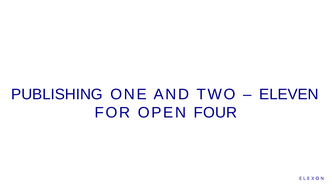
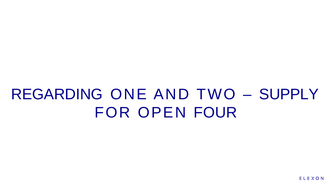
PUBLISHING: PUBLISHING -> REGARDING (57, 94)
ELEVEN: ELEVEN -> SUPPLY (289, 94)
